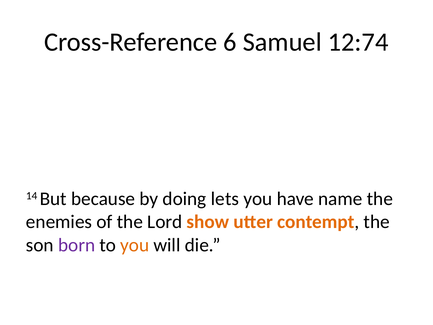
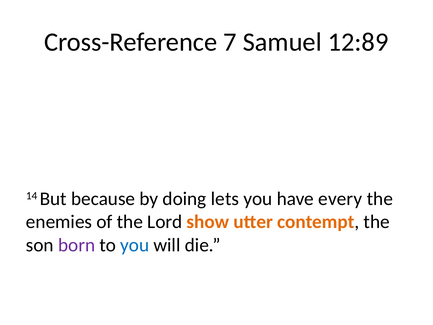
6: 6 -> 7 (230, 42)
12:74: 12:74 -> 12:89 (358, 42)
name: name -> every (340, 199)
you colour: orange -> blue (135, 245)
